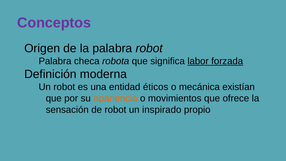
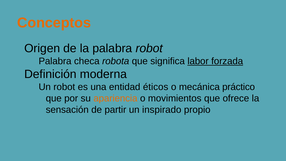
Conceptos colour: purple -> orange (54, 23)
existían: existían -> práctico (239, 87)
de robot: robot -> partir (115, 110)
